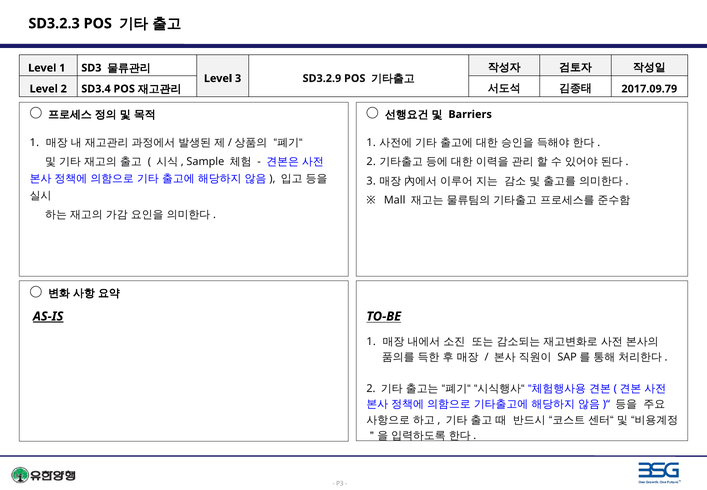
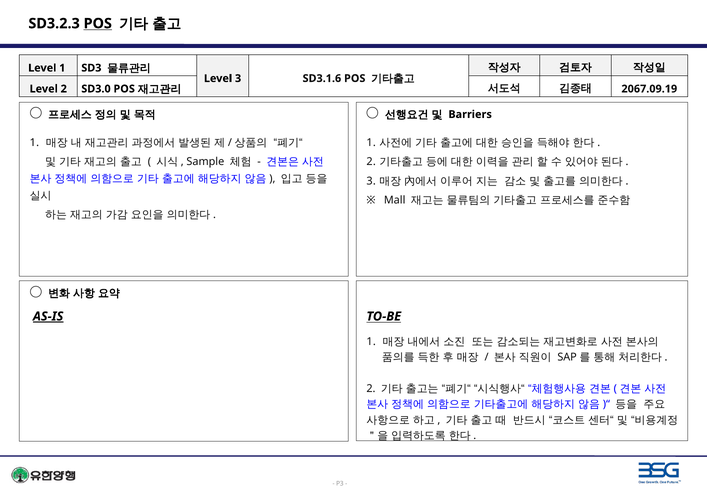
POS underline: none -> present (98, 23)
SD3.2.9: SD3.2.9 -> SD3.1.6 (322, 78)
SD3.4: SD3.4 -> SD3.0 (96, 89)
2017.09.79: 2017.09.79 -> 2067.09.19 (649, 89)
